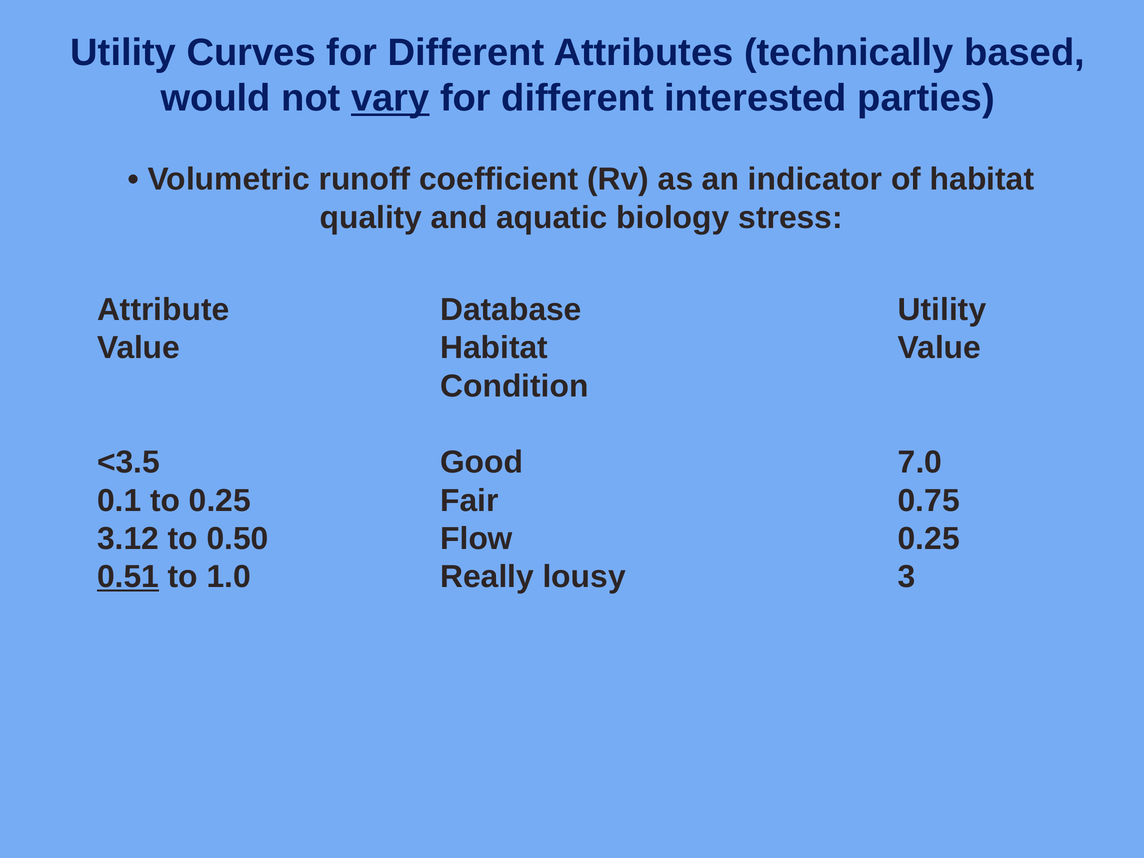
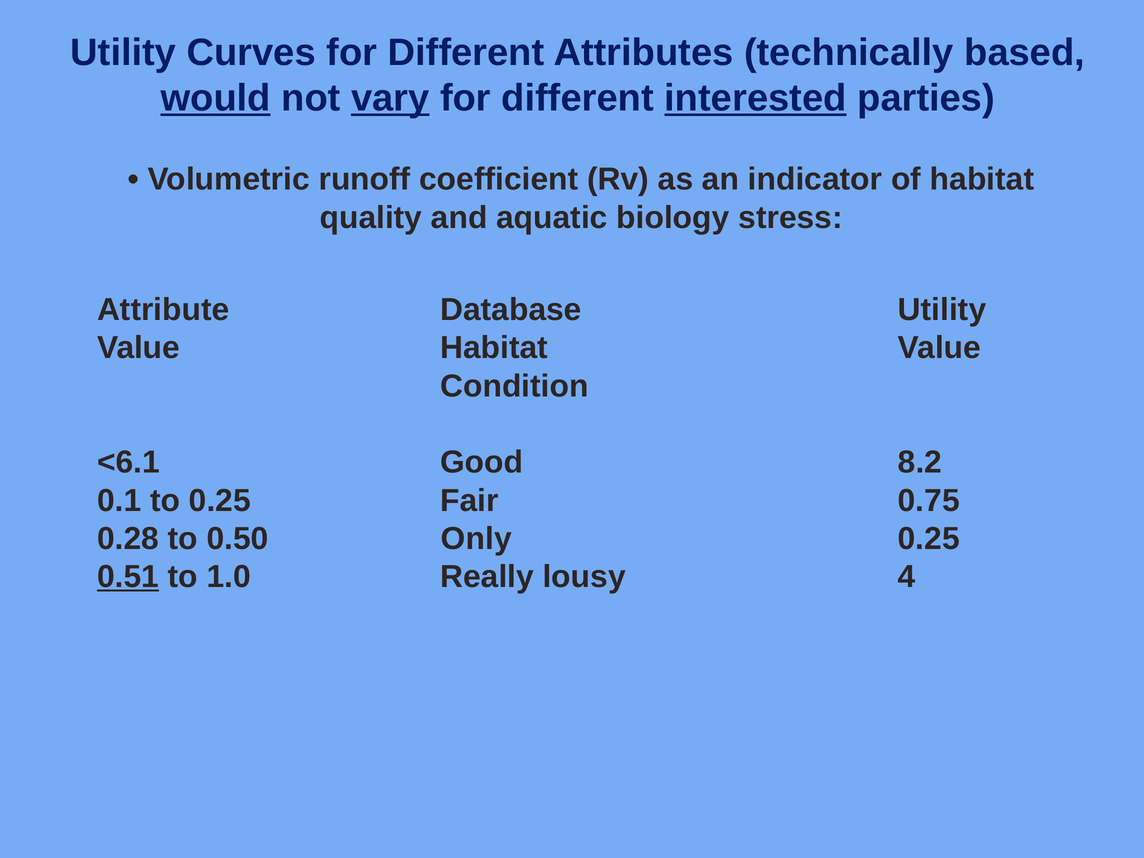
would underline: none -> present (216, 98)
interested underline: none -> present (756, 98)
<3.5: <3.5 -> <6.1 (128, 462)
7.0: 7.0 -> 8.2 (920, 462)
3.12: 3.12 -> 0.28 (128, 539)
Flow: Flow -> Only (476, 539)
3: 3 -> 4 (907, 577)
